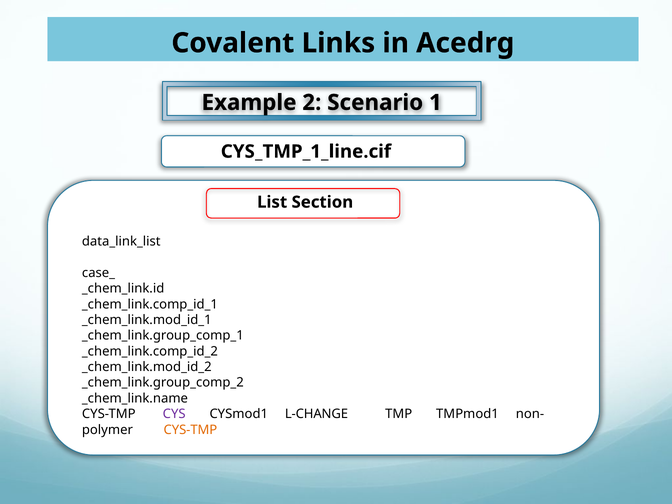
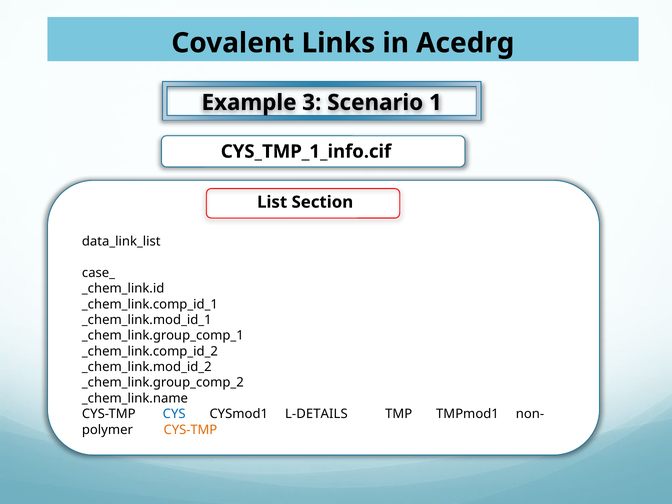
2: 2 -> 3 (312, 103)
CYS_TMP_1_line.cif: CYS_TMP_1_line.cif -> CYS_TMP_1_info.cif (306, 152)
CYS colour: purple -> blue (174, 414)
L-CHANGE: L-CHANGE -> L-DETAILS (316, 414)
